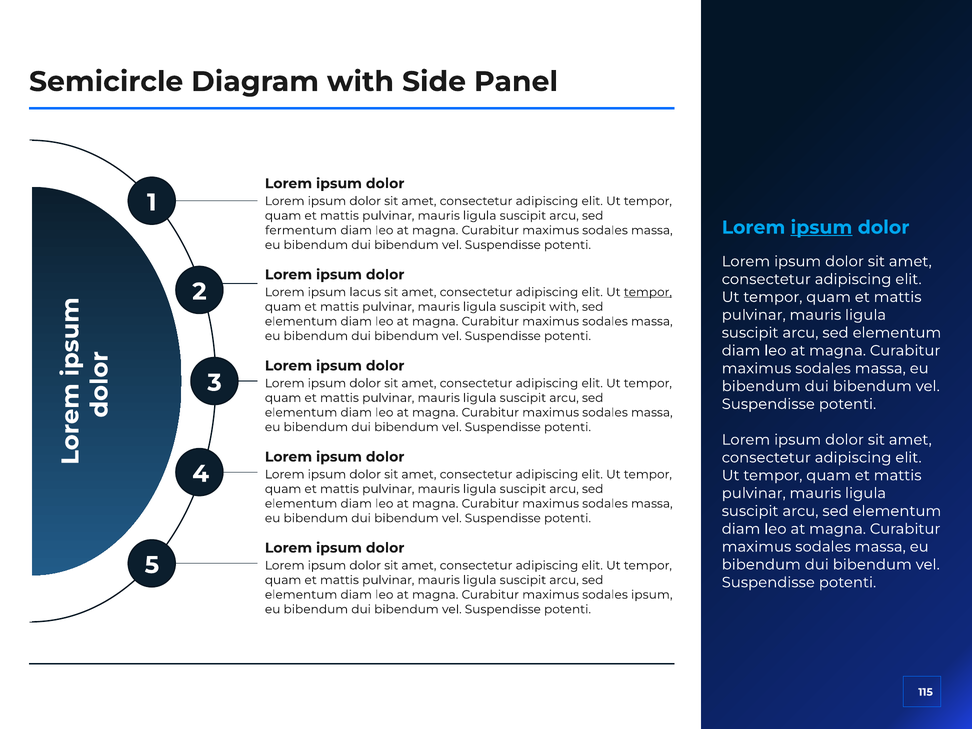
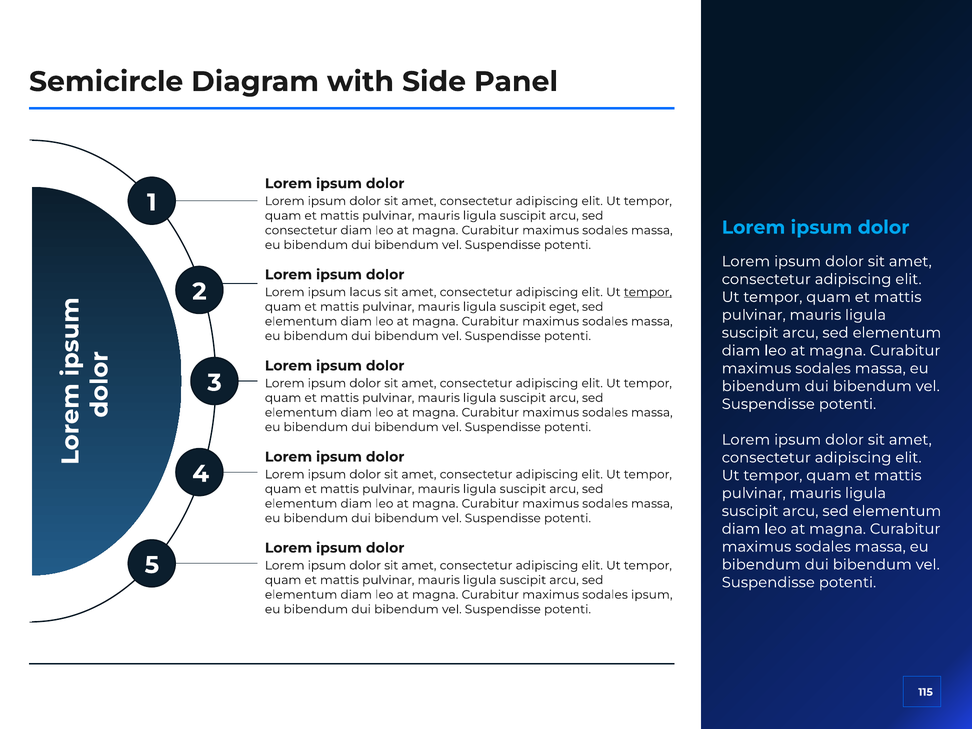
ipsum underline: present -> none (821, 228)
fermentum: fermentum -> consectetur (301, 230)
suscipit with: with -> eget (564, 307)
